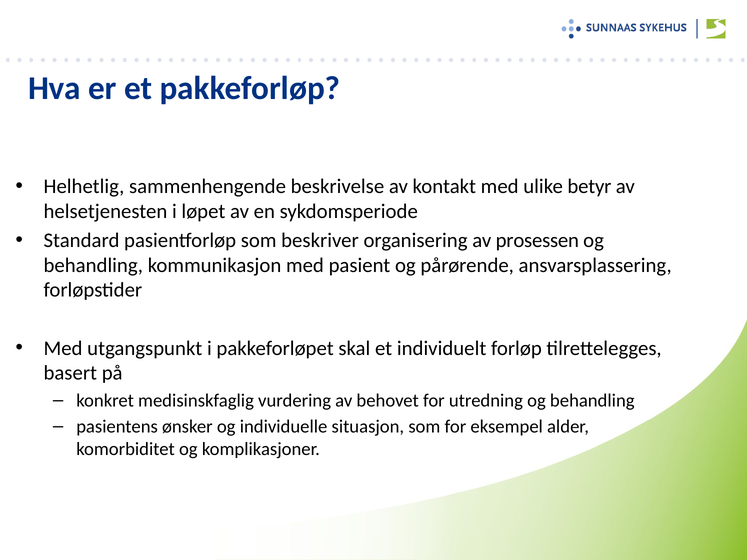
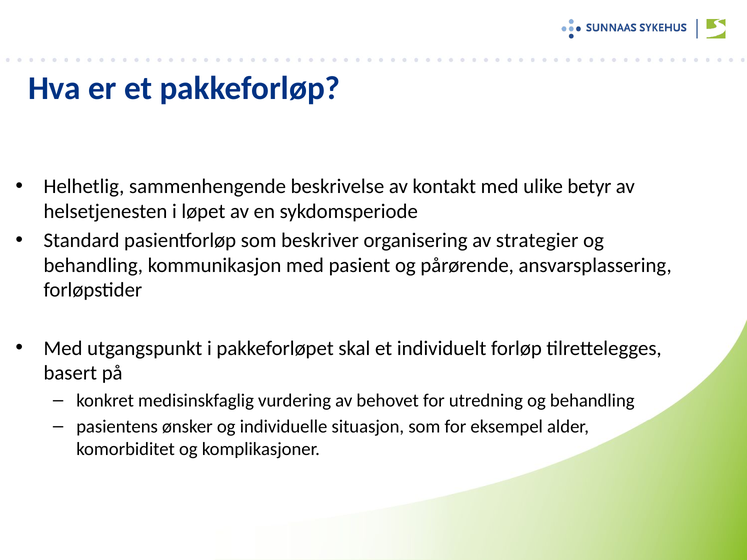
prosessen: prosessen -> strategier (537, 240)
